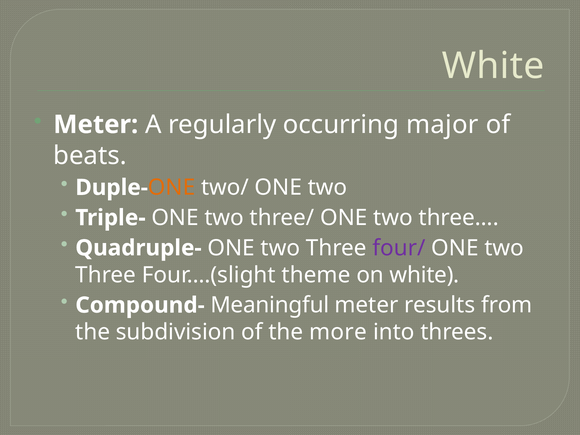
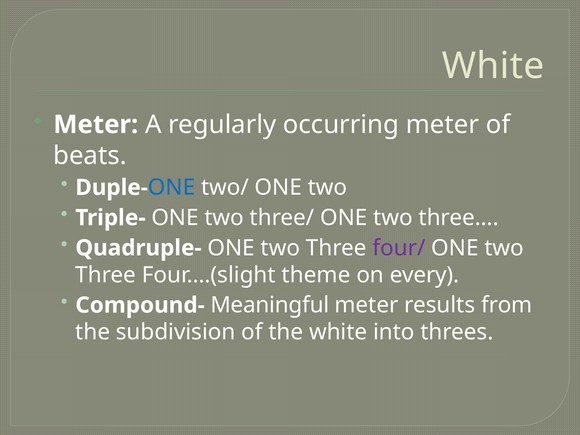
occurring major: major -> meter (442, 125)
ONE colour: orange -> blue (172, 187)
on white: white -> every (424, 275)
the more: more -> white (338, 332)
